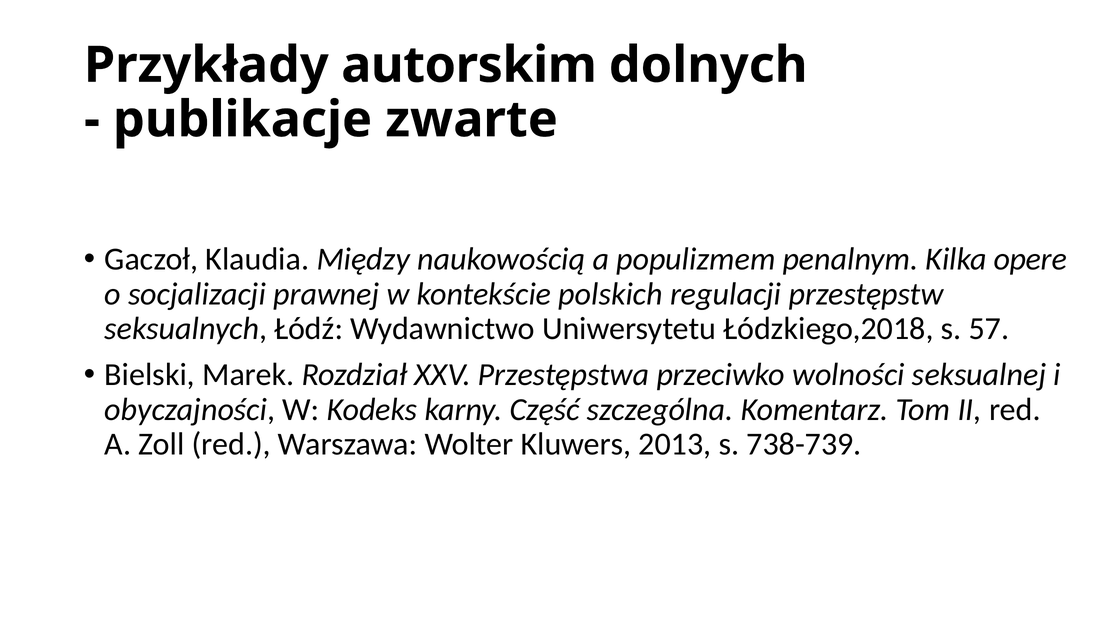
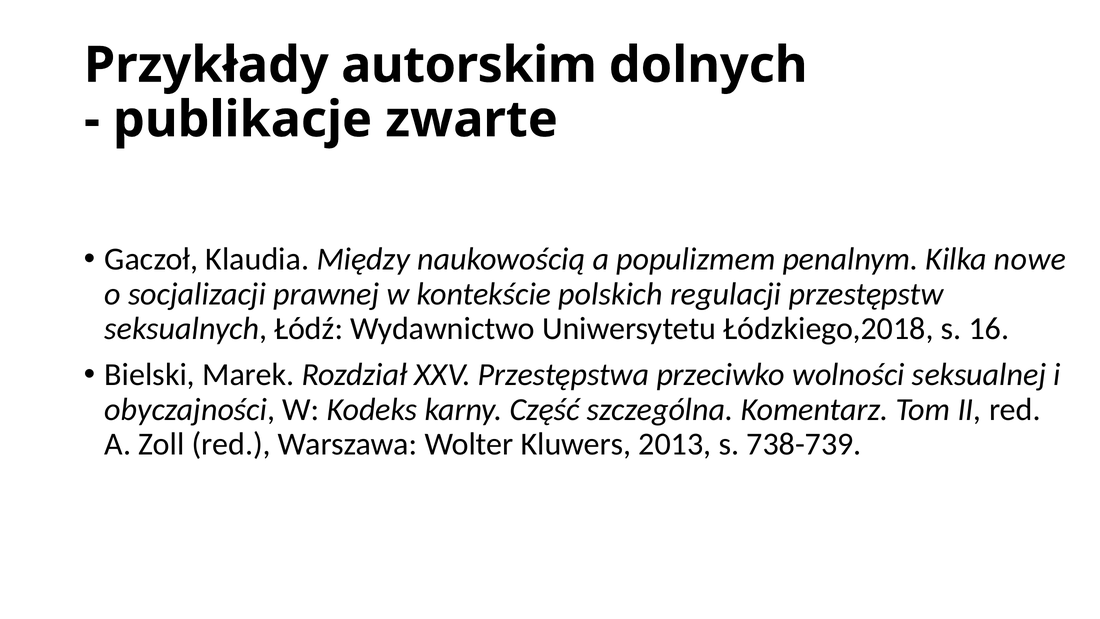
opere: opere -> nowe (1030, 259)
57: 57 -> 16 (989, 329)
